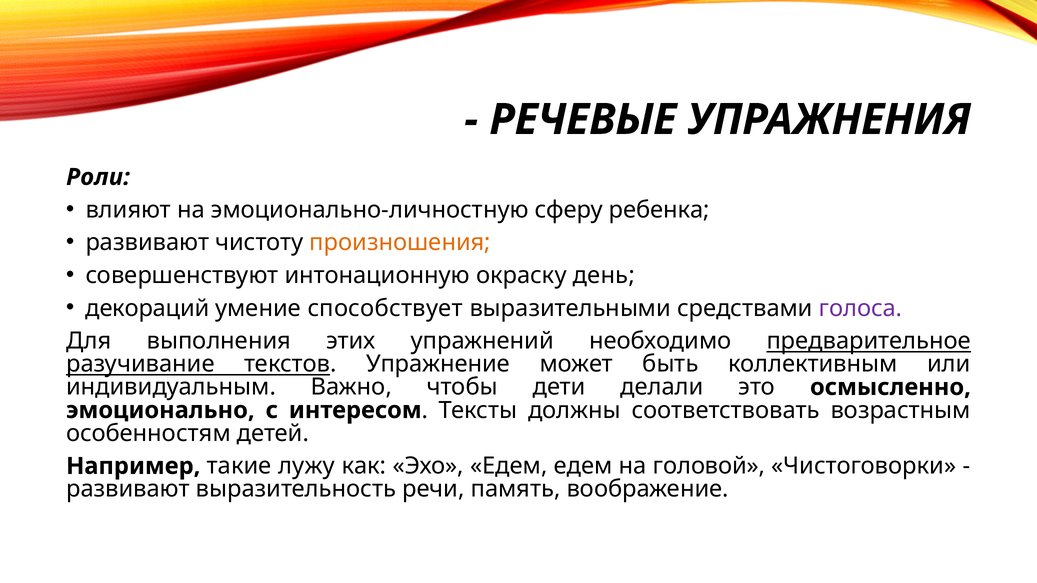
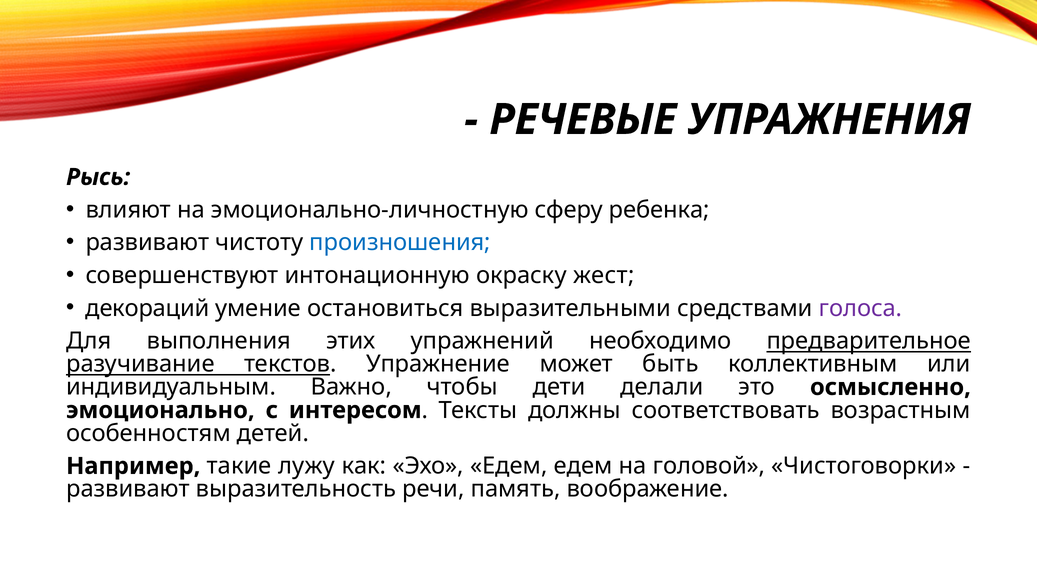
Роли: Роли -> Рысь (98, 177)
произношения colour: orange -> blue (400, 243)
день: день -> жест (604, 276)
способствует: способствует -> остановиться (385, 308)
